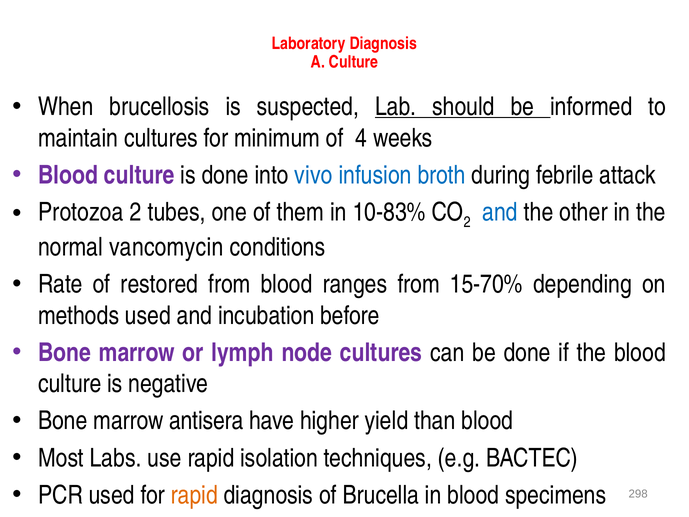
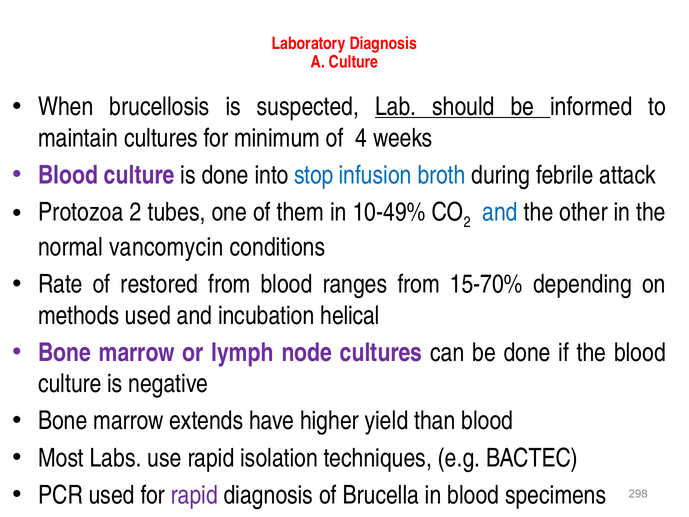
vivo: vivo -> stop (314, 175)
10-83%: 10-83% -> 10-49% (389, 212)
before: before -> helical (350, 315)
antisera: antisera -> extends (206, 421)
rapid colour: orange -> purple (194, 495)
